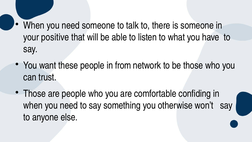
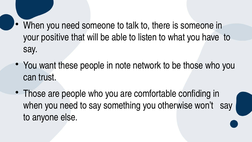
from: from -> note (123, 65)
